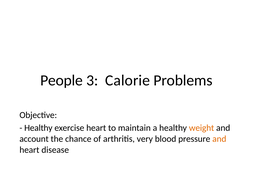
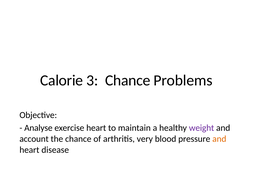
People: People -> Calorie (62, 80)
3 Calorie: Calorie -> Chance (128, 80)
Healthy: Healthy -> Analyse (38, 128)
weight colour: orange -> purple (202, 128)
